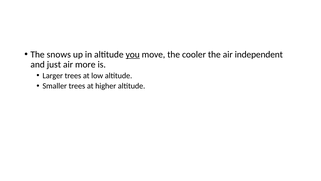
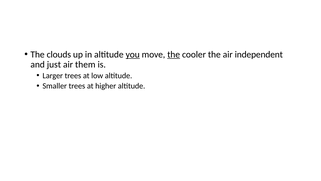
snows: snows -> clouds (59, 54)
the underline: none -> present (174, 54)
more: more -> them (85, 64)
